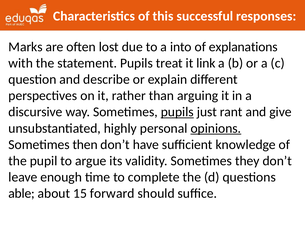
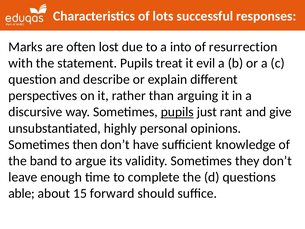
this: this -> lots (163, 16)
explanations: explanations -> resurrection (243, 47)
link: link -> evil (206, 63)
opinions underline: present -> none (216, 128)
pupil: pupil -> band (44, 161)
